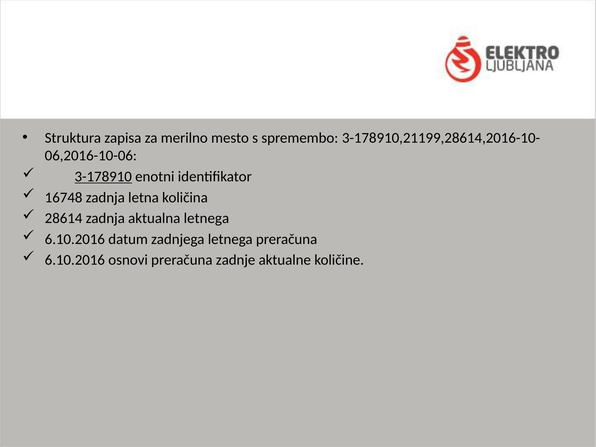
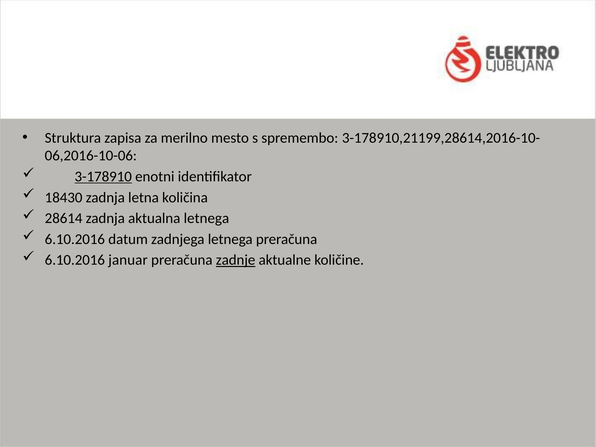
16748: 16748 -> 18430 (64, 197)
osnovi: osnovi -> januar (128, 260)
zadnje underline: none -> present (236, 260)
